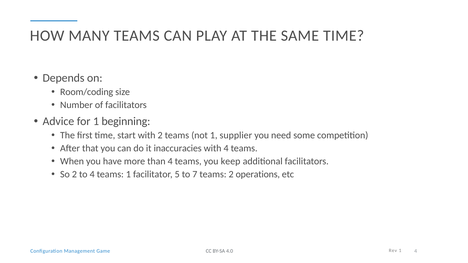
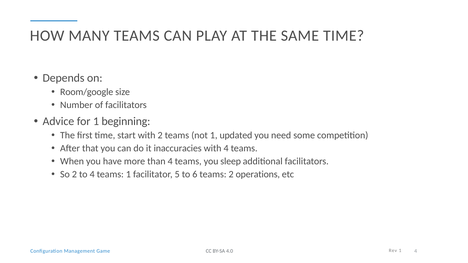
Room/coding: Room/coding -> Room/google (87, 92)
supplier: supplier -> updated (236, 136)
keep: keep -> sleep (231, 161)
7: 7 -> 6 (195, 174)
